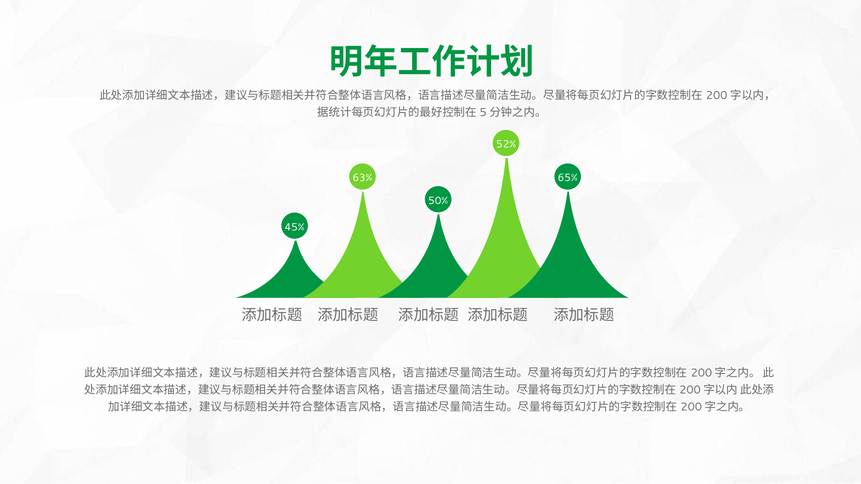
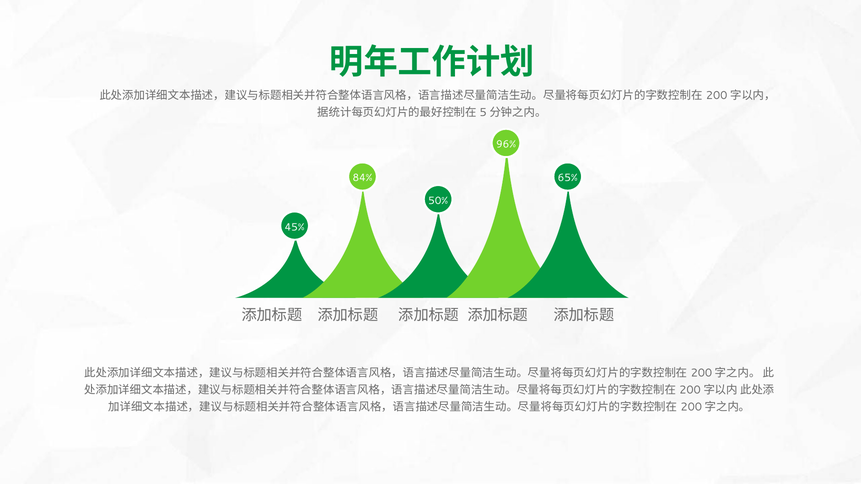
52%: 52% -> 96% (506, 145)
63%: 63% -> 84% (363, 178)
